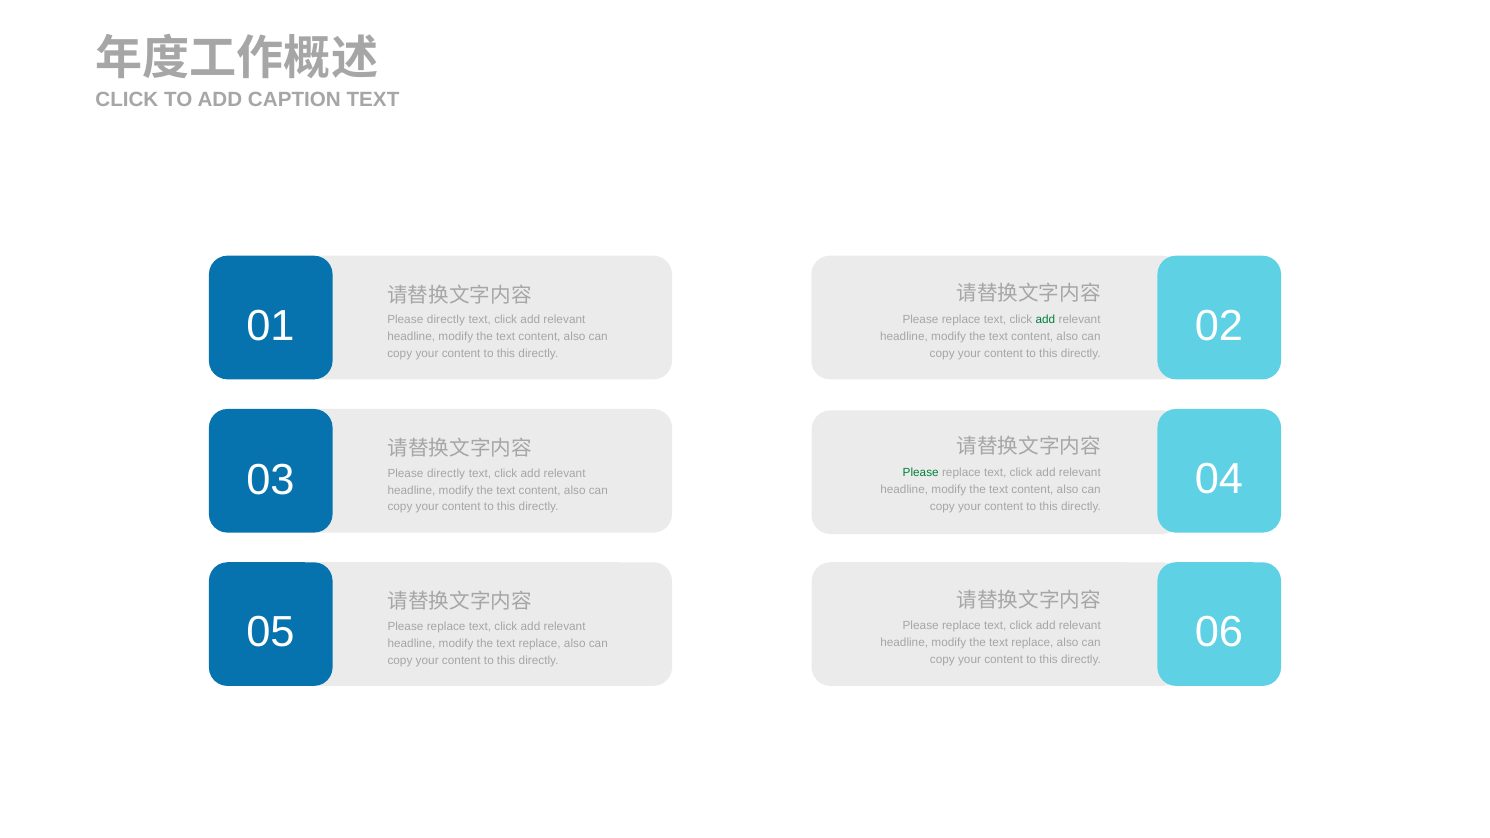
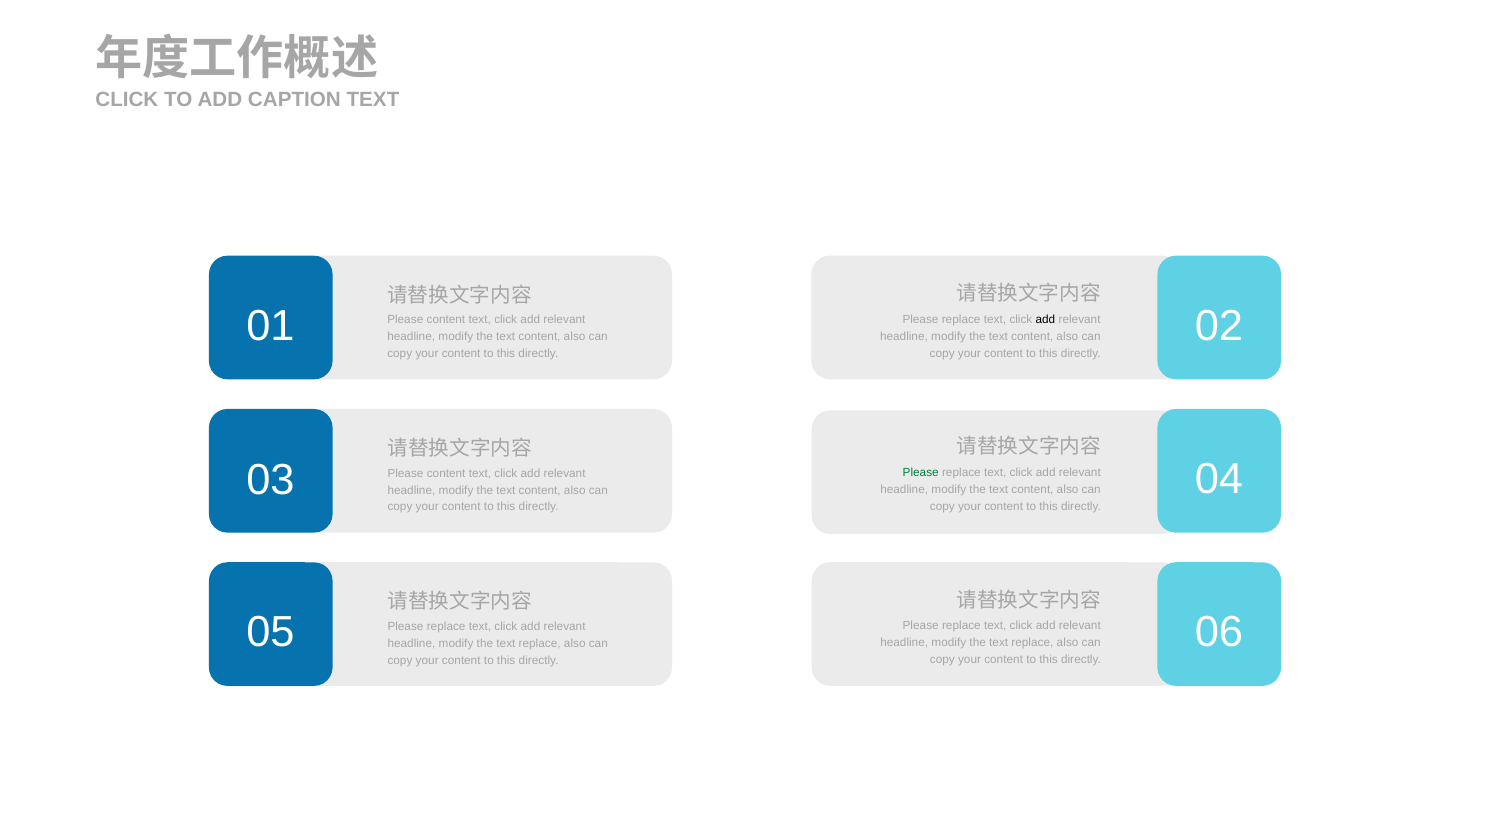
add colour: green -> black (1045, 319)
directly: directly -> content (446, 320)
directly: directly -> content (446, 473)
